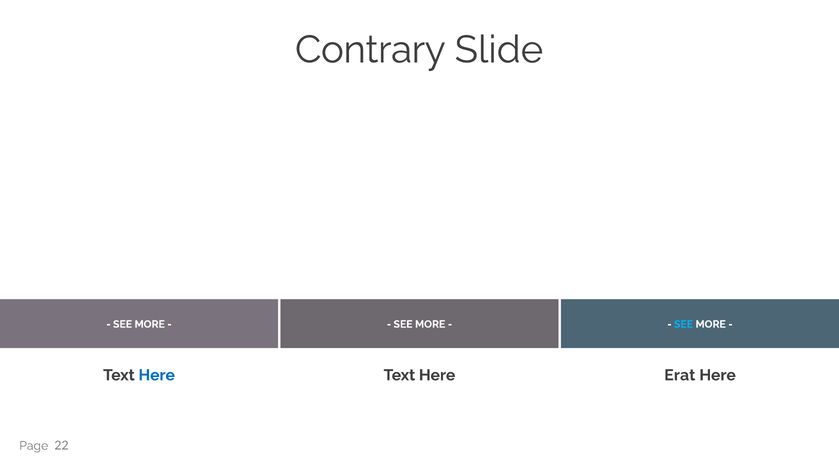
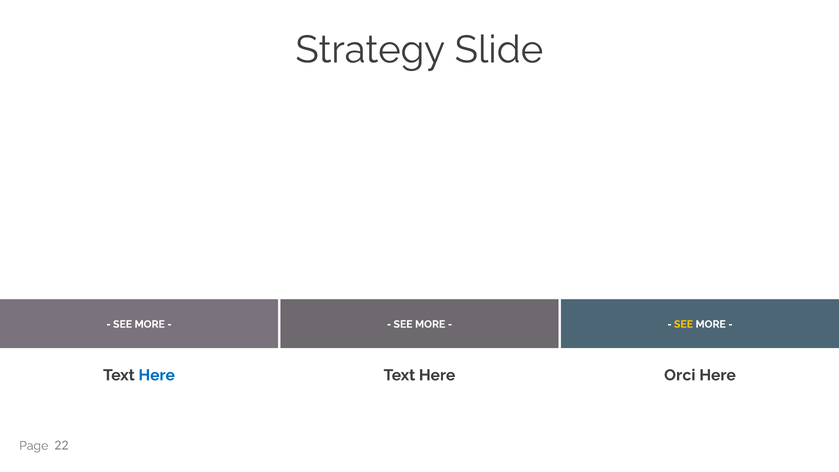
Contrary: Contrary -> Strategy (370, 50)
SEE colour: light blue -> yellow (684, 324)
Erat: Erat -> Orci (680, 375)
